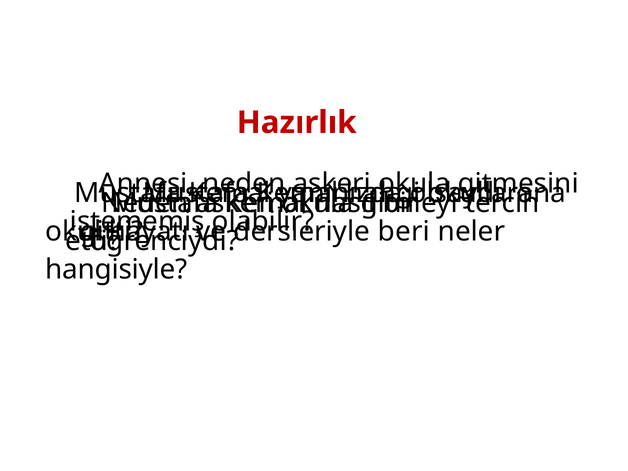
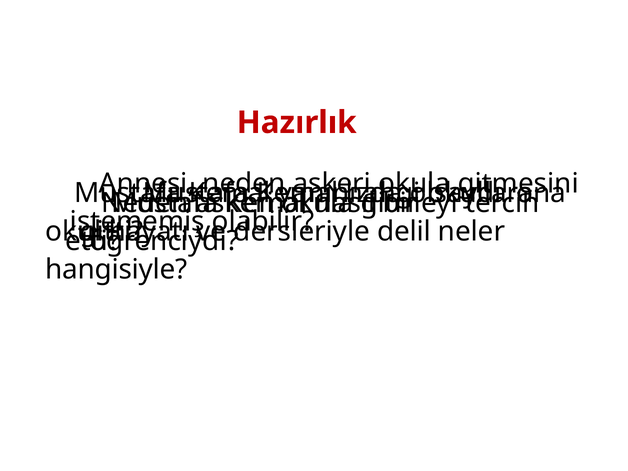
beri: beri -> delil (404, 231)
